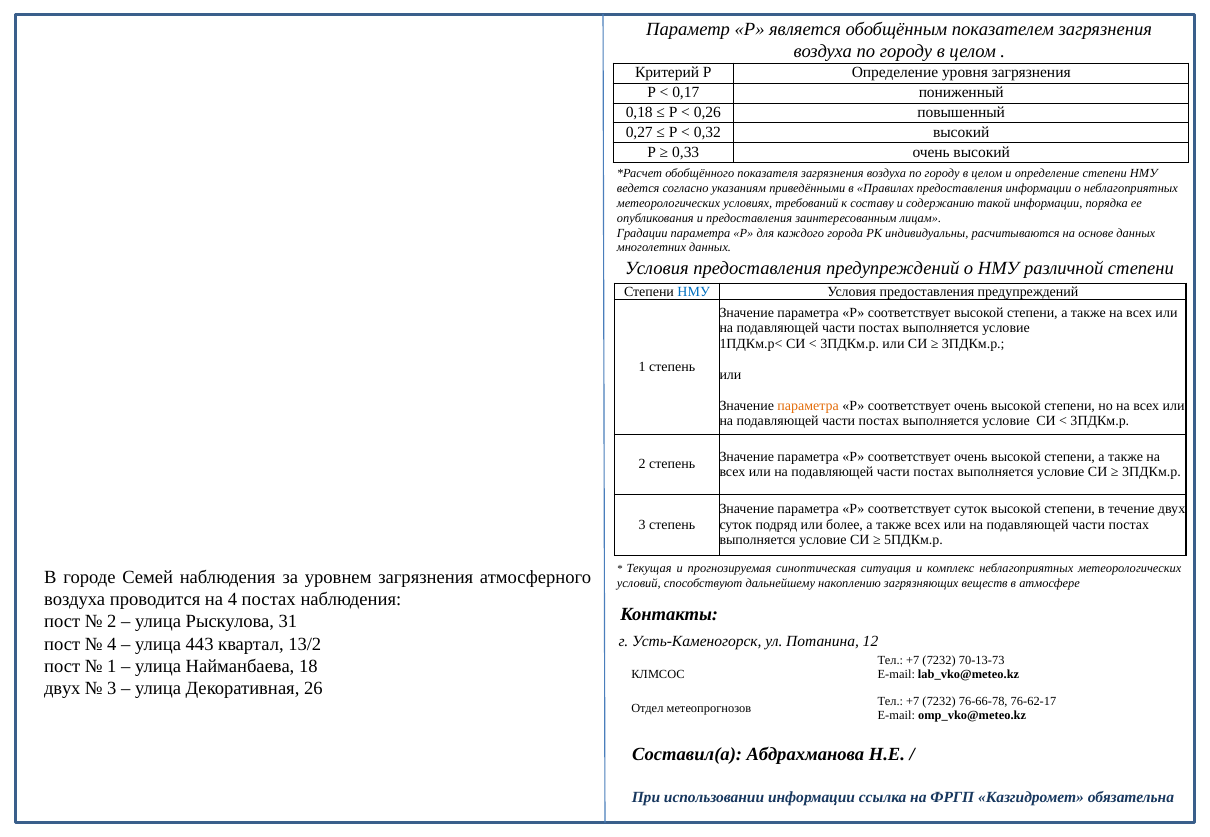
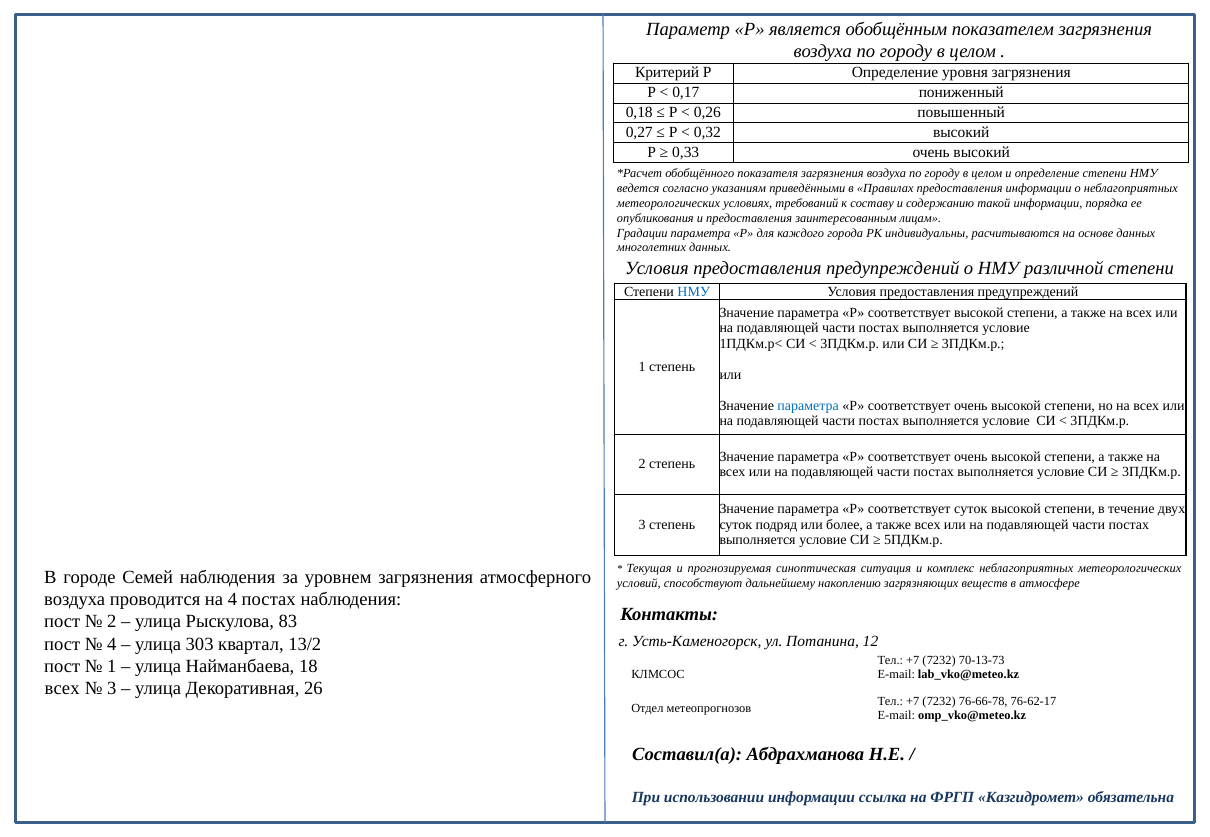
параметра colour: orange -> blue (808, 406)
31: 31 -> 83 (288, 622)
443: 443 -> 303 (200, 645)
двух: двух -> всех (62, 689)
